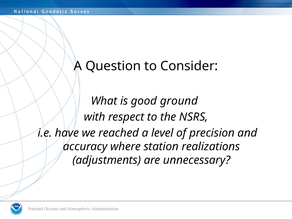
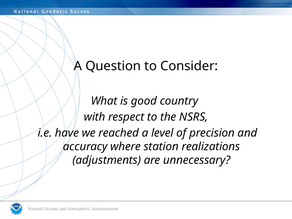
ground: ground -> country (179, 101)
